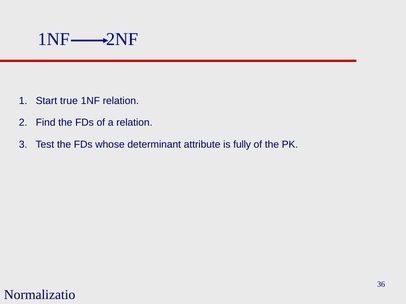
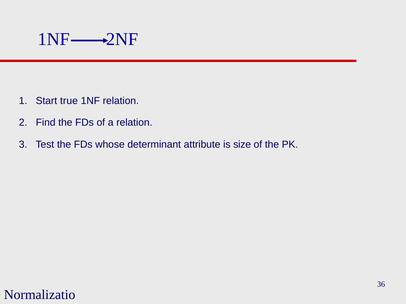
fully: fully -> size (242, 145)
